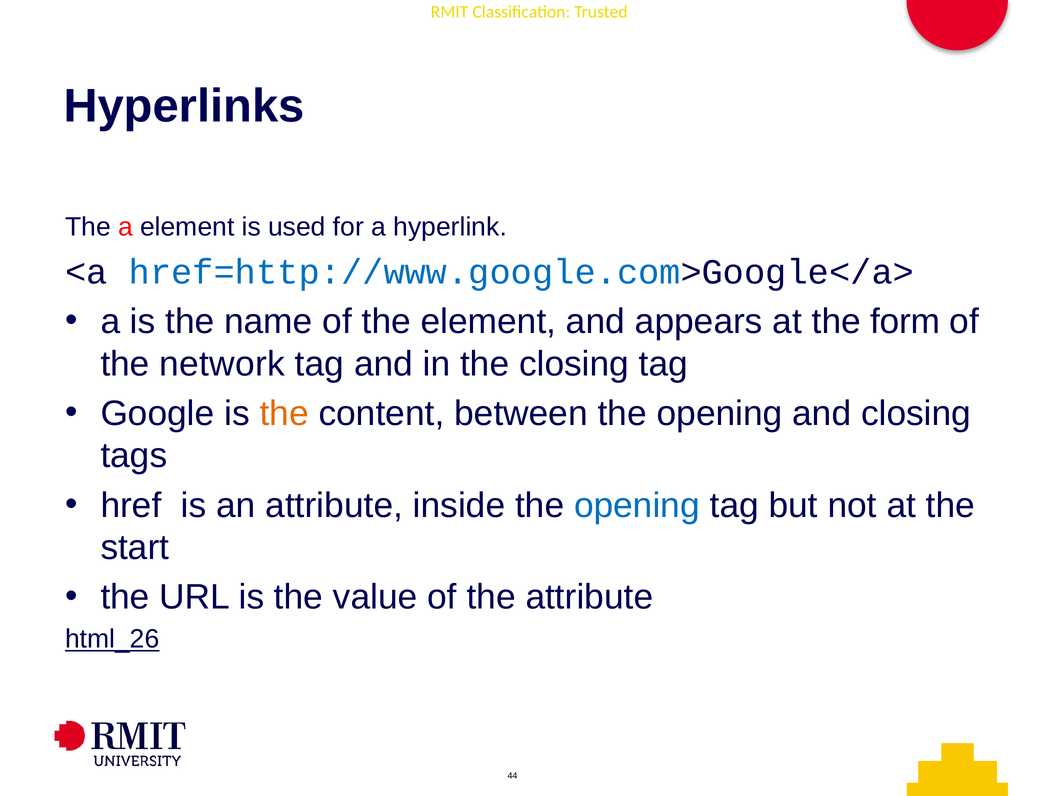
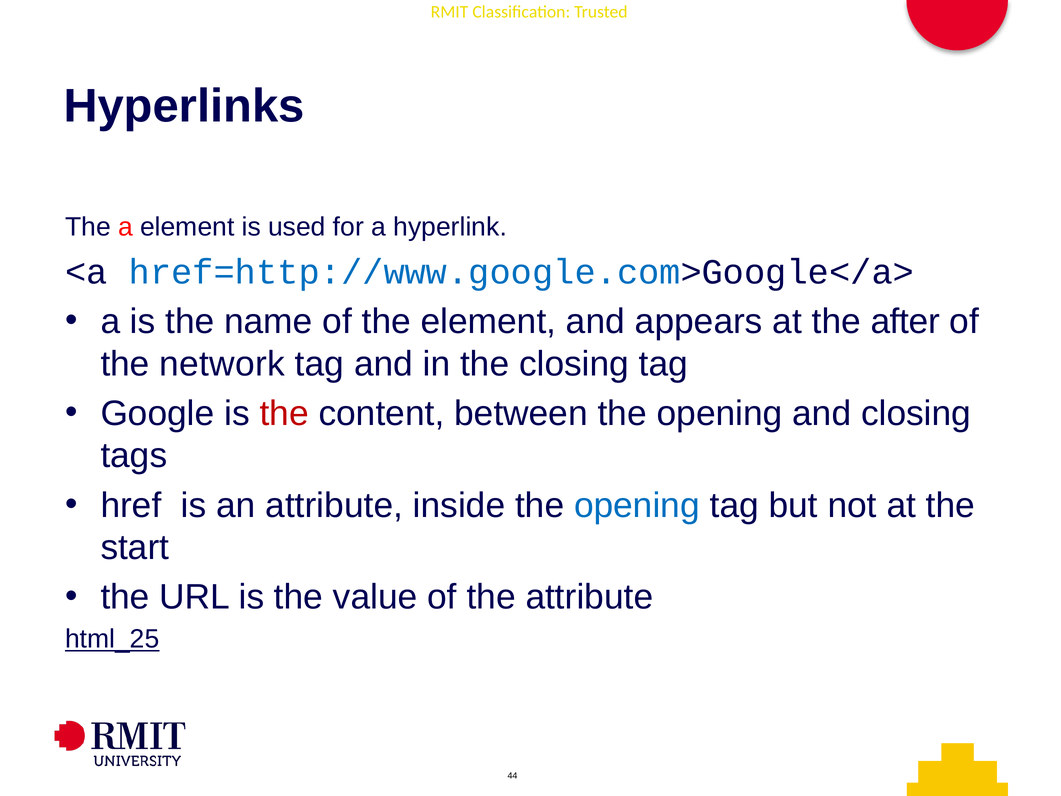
form: form -> after (905, 321)
the colour: orange -> red (284, 413)
html_26: html_26 -> html_25 (112, 639)
